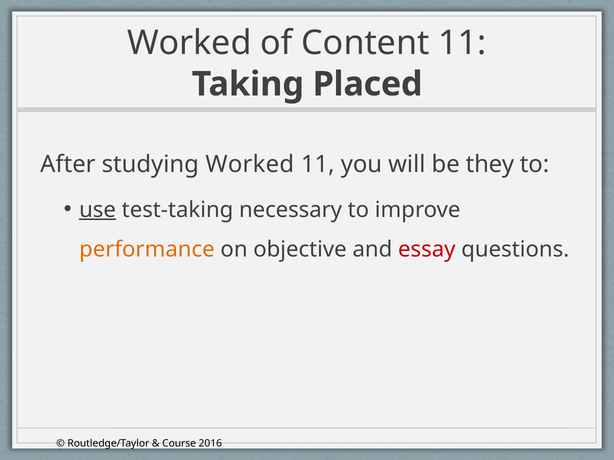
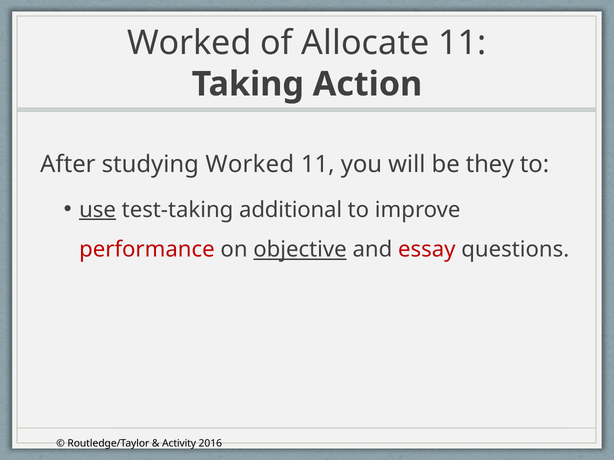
Content: Content -> Allocate (365, 43)
Placed: Placed -> Action (367, 84)
necessary: necessary -> additional (291, 210)
performance colour: orange -> red (147, 250)
objective underline: none -> present (300, 250)
Course: Course -> Activity (179, 444)
